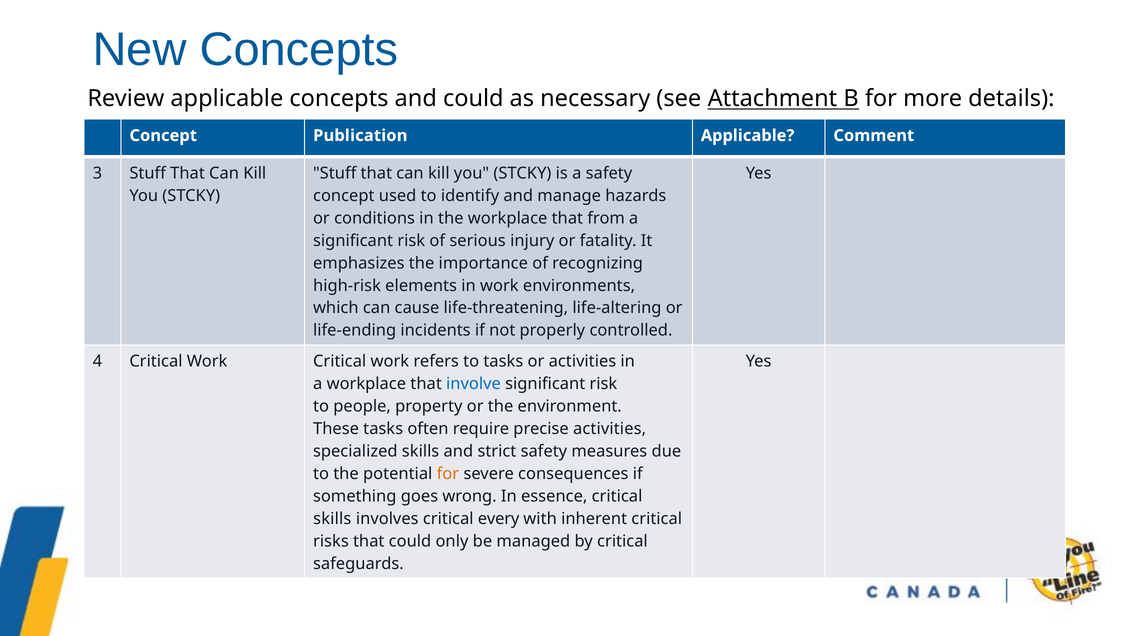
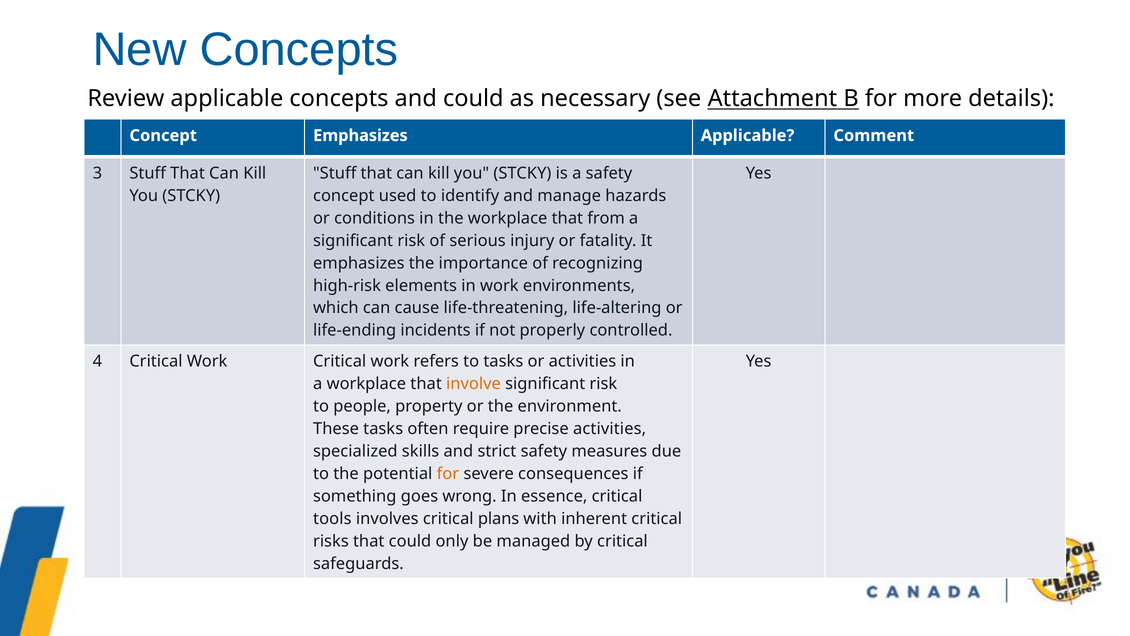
Concept Publication: Publication -> Emphasizes (360, 135)
involve colour: blue -> orange (473, 384)
skills: skills -> tools (332, 518)
every: every -> plans (499, 518)
